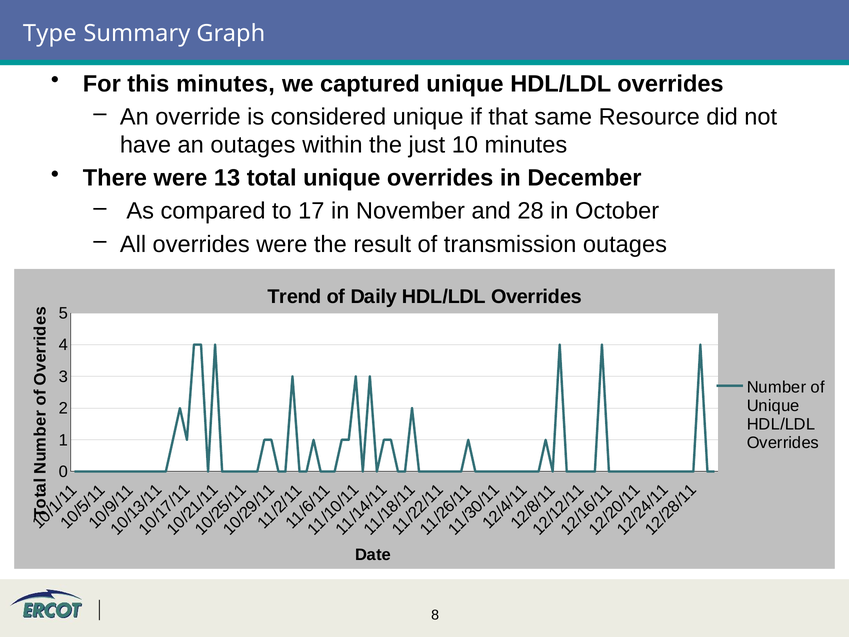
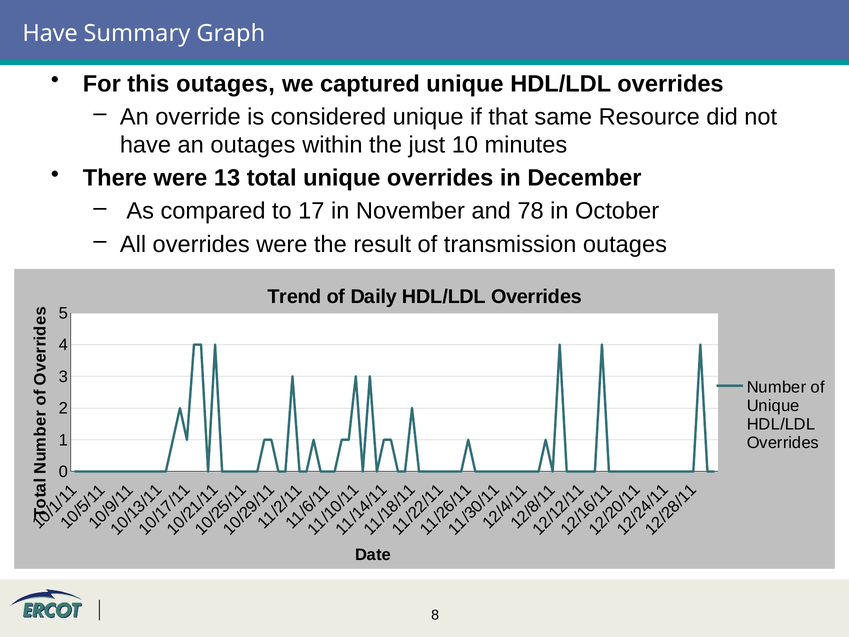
Type: Type -> Have (50, 33)
this minutes: minutes -> outages (225, 84)
28: 28 -> 78 (531, 211)
